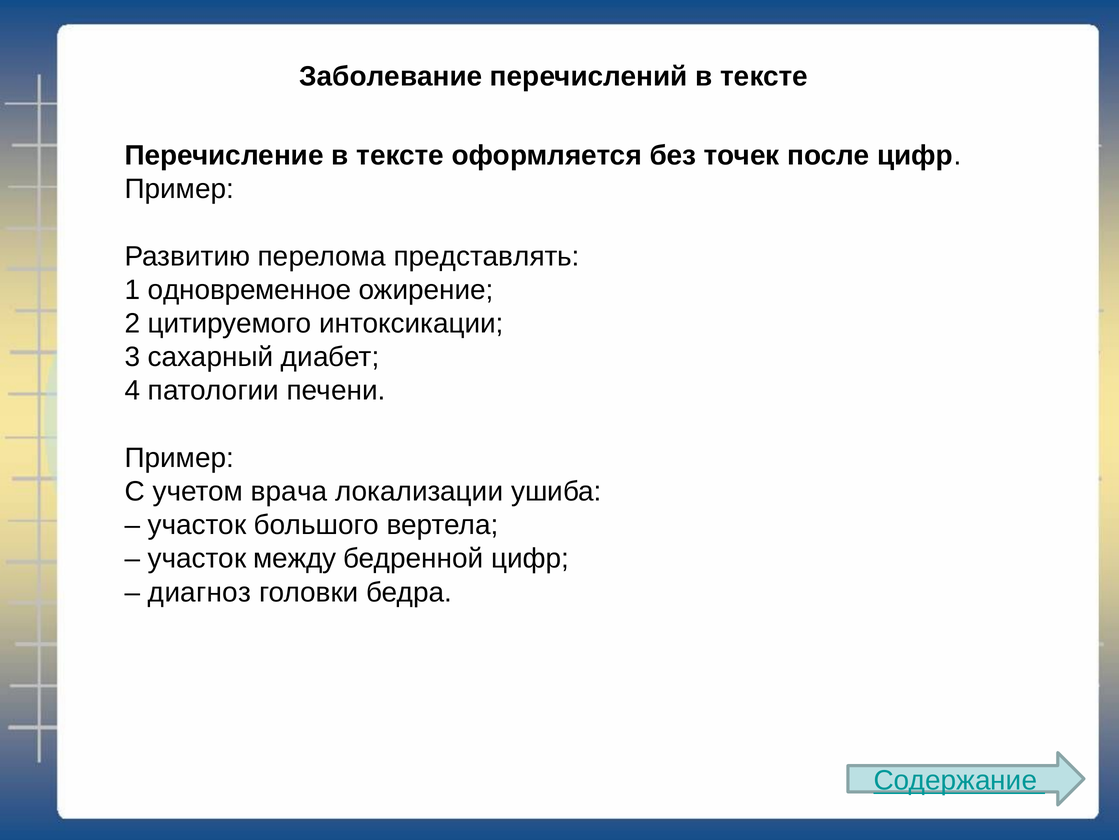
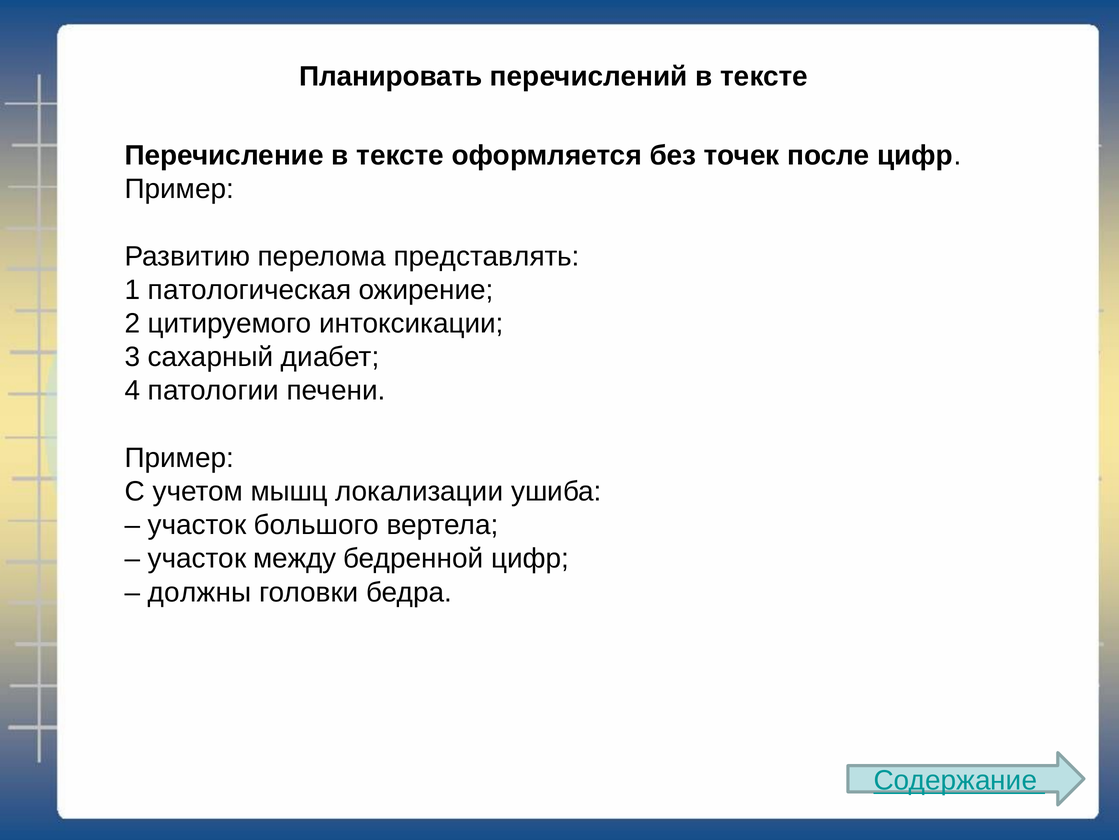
Заболевание: Заболевание -> Планировать (391, 77)
одновременное: одновременное -> патологическая (250, 290)
врача: врача -> мышц (289, 491)
диагноз: диагноз -> должны (200, 592)
